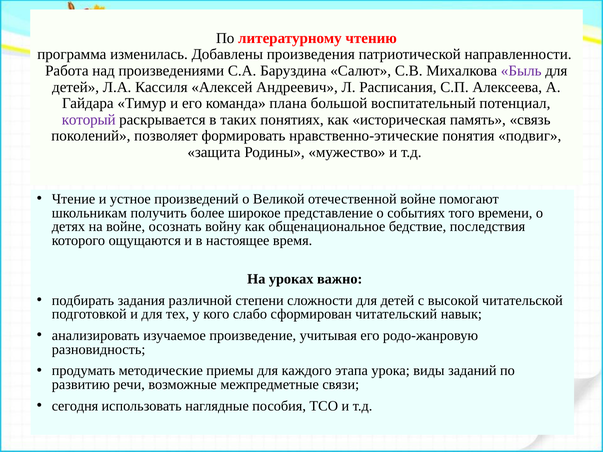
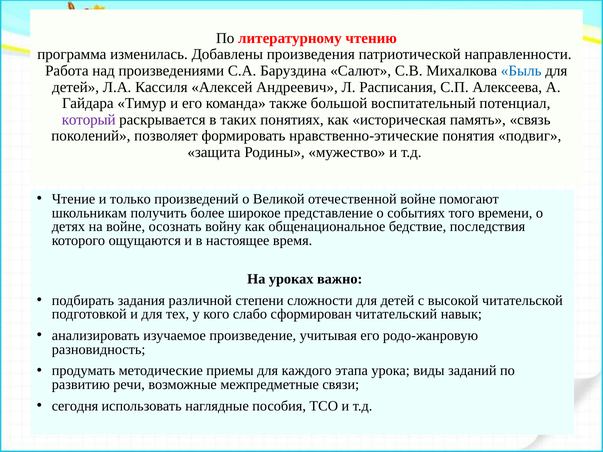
Быль colour: purple -> blue (521, 71)
плана: плана -> также (288, 103)
устное: устное -> только (130, 199)
